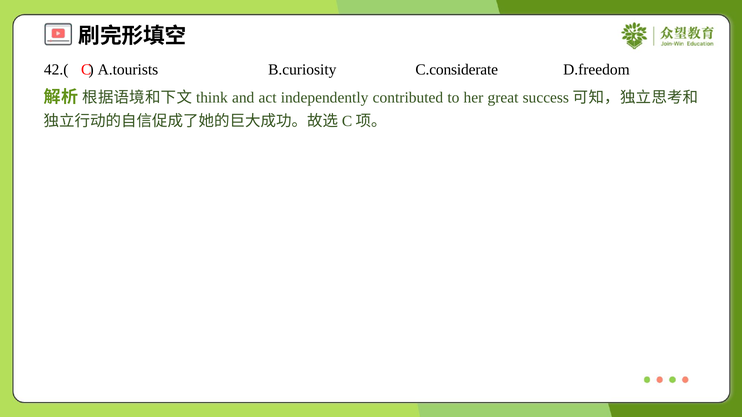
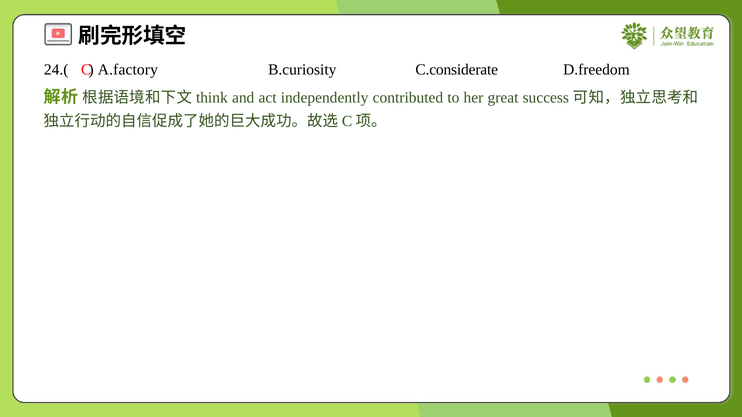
42.(: 42.( -> 24.( (56, 70)
A.tourists: A.tourists -> A.factory (128, 70)
